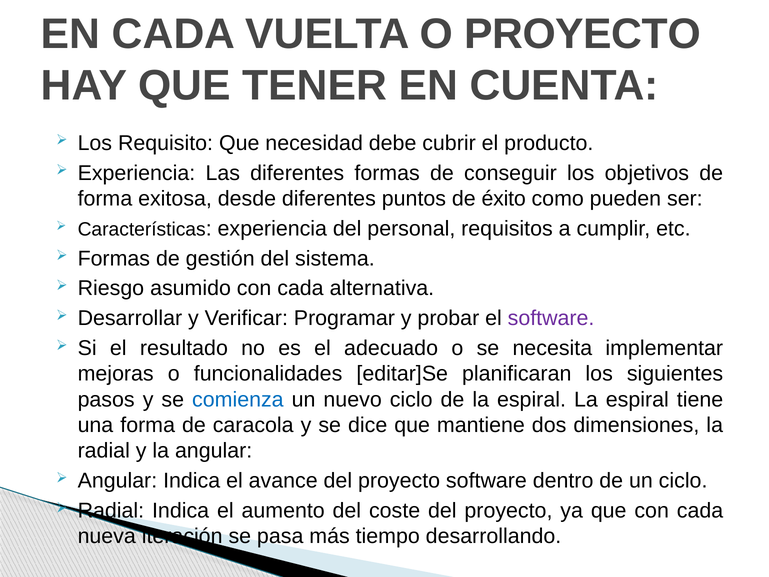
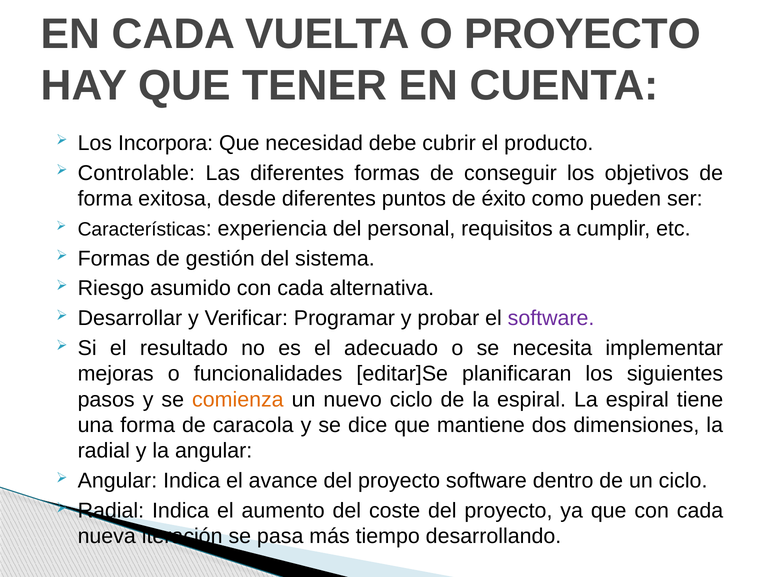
Requisito: Requisito -> Incorpora (166, 143)
Experiencia: Experiencia -> Controlable (136, 173)
comienza colour: blue -> orange (238, 399)
